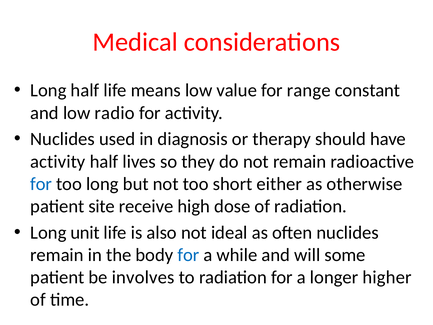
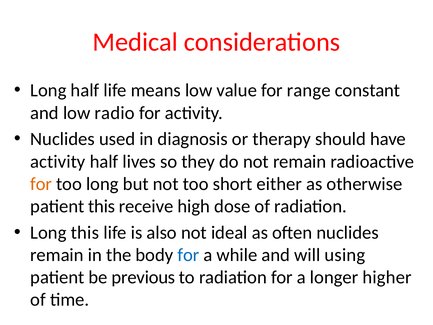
for colour: blue -> orange (41, 184)
patient site: site -> this (102, 206)
Long unit: unit -> this (85, 232)
some: some -> using (345, 255)
involves: involves -> previous (143, 277)
